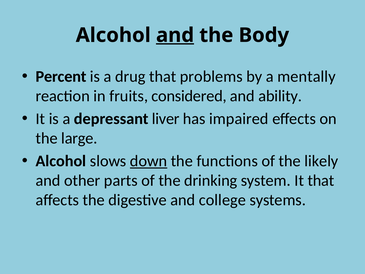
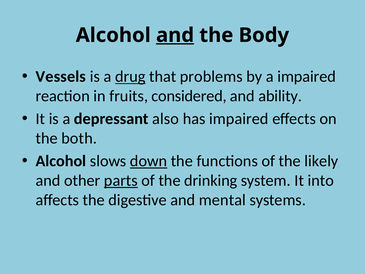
Percent: Percent -> Vessels (61, 77)
drug underline: none -> present (130, 77)
a mentally: mentally -> impaired (307, 77)
liver: liver -> also (166, 119)
large: large -> both (79, 138)
parts underline: none -> present (121, 180)
It that: that -> into (321, 180)
college: college -> mental (222, 200)
